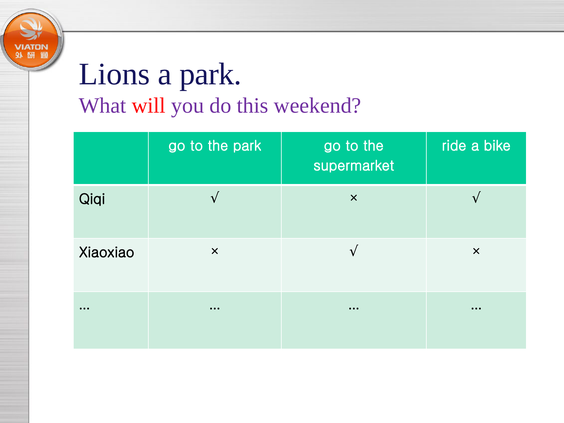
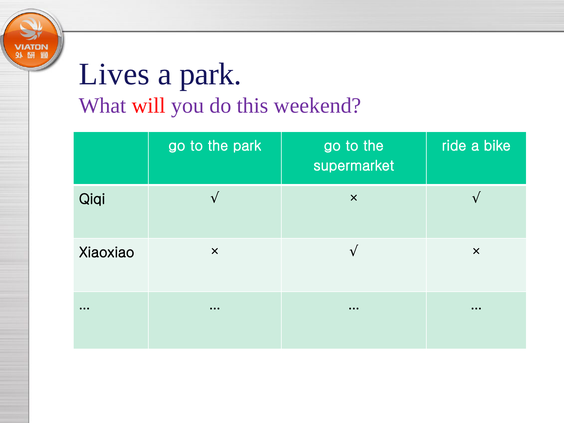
Lions: Lions -> Lives (114, 74)
